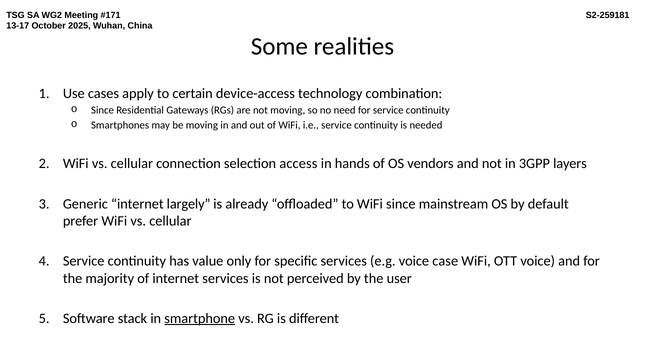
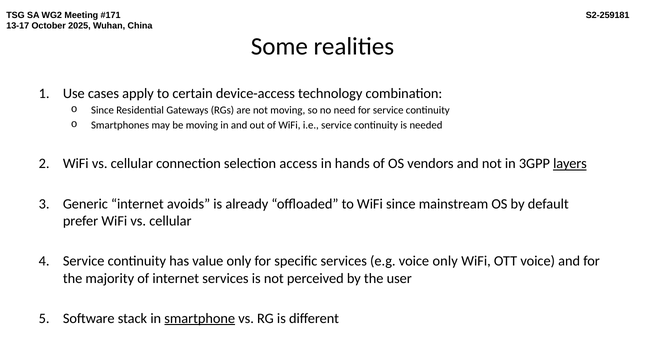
layers underline: none -> present (570, 164)
largely: largely -> avoids (189, 204)
voice case: case -> only (445, 261)
